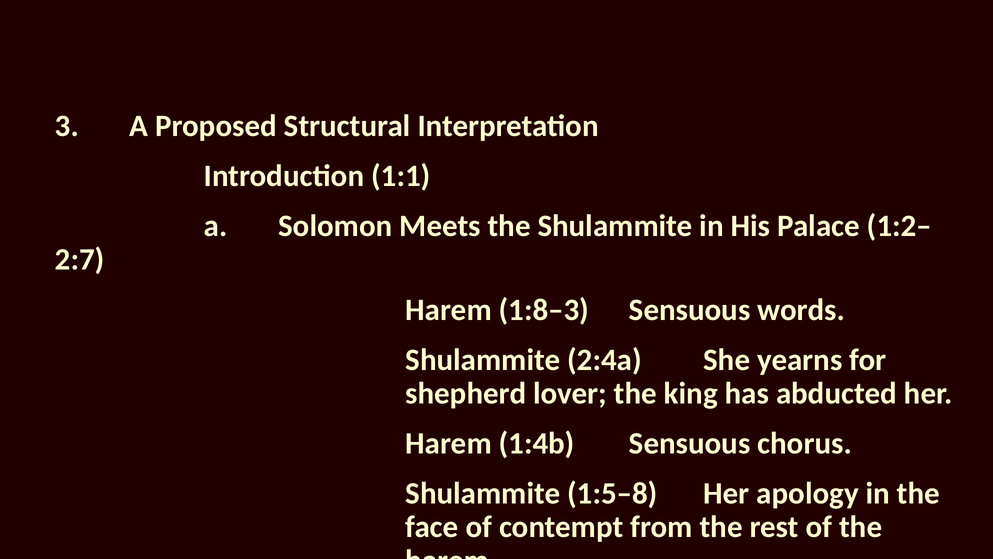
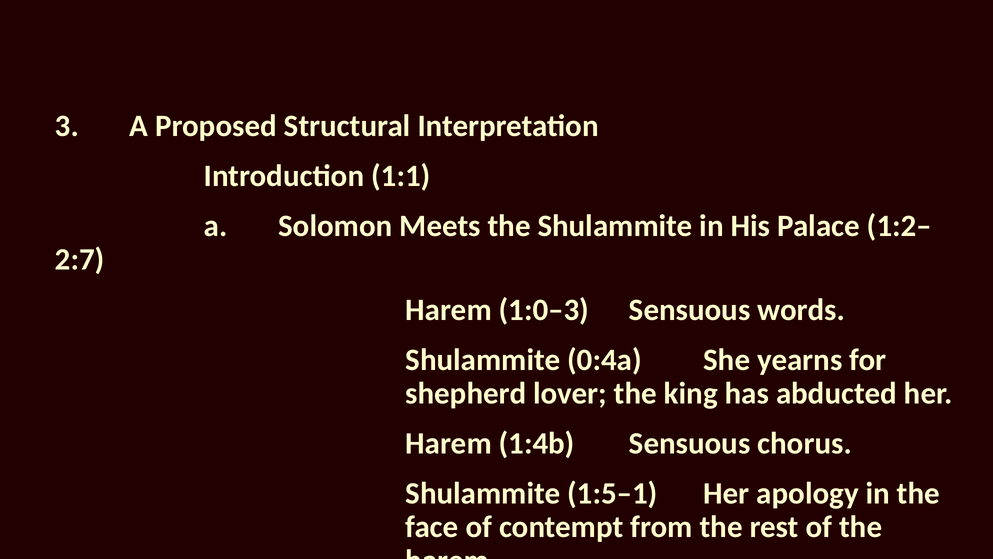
1:8–3: 1:8–3 -> 1:0–3 (544, 310)
2:4a: 2:4a -> 0:4a (605, 360)
1:5–8: 1:5–8 -> 1:5–1 (612, 493)
